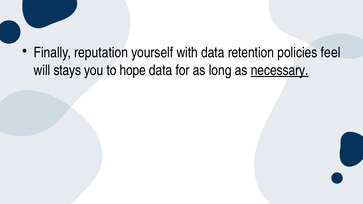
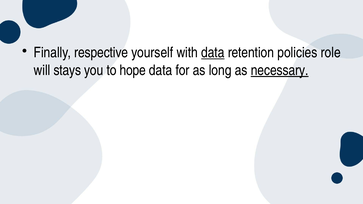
reputation: reputation -> respective (101, 53)
data underline: none -> present (213, 53)
feel: feel -> role (331, 53)
